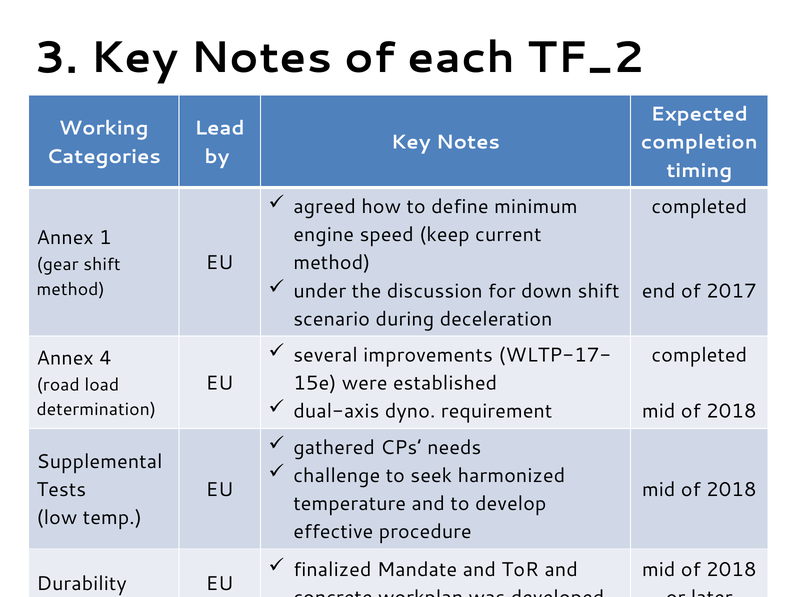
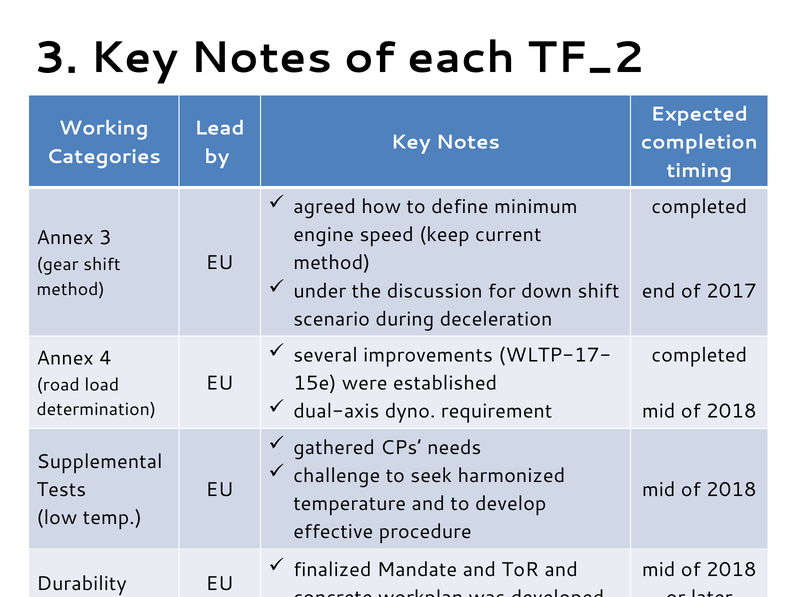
Annex 1: 1 -> 3 (105, 238)
